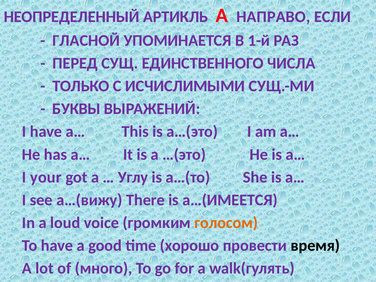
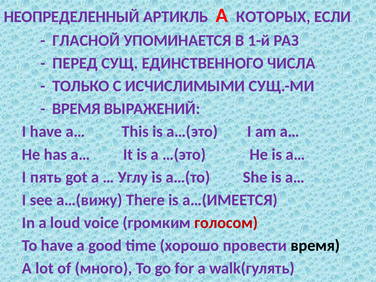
НАПРАВО: НАПРАВО -> КОТОРЫХ (273, 17)
БУКВЫ: БУКВЫ -> ВРЕМЯ (76, 109)
your: your -> пять (46, 177)
голосом colour: orange -> red (226, 223)
